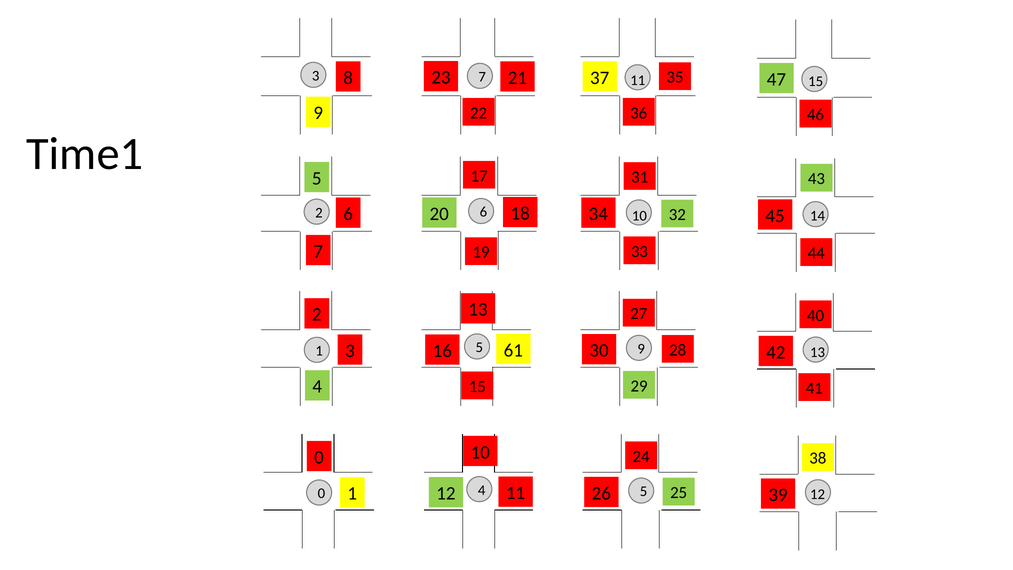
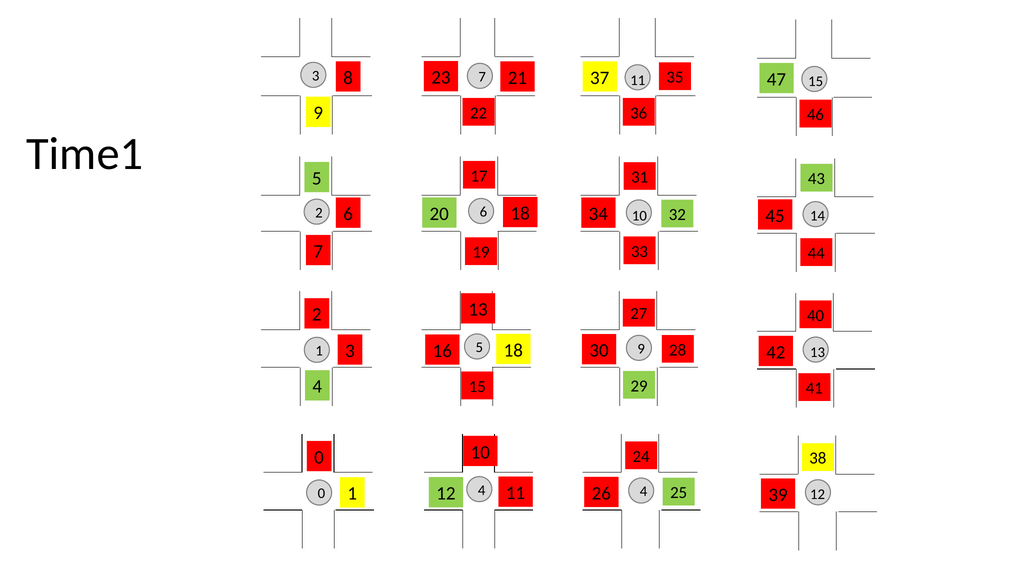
16 61: 61 -> 18 (513, 350)
4 5: 5 -> 4 (644, 491)
